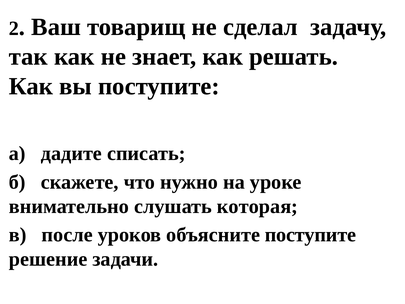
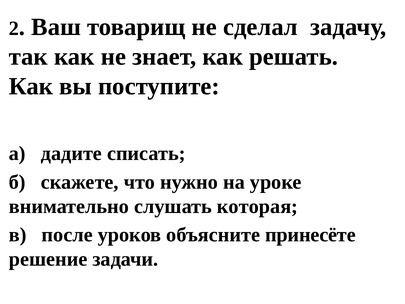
объясните поступите: поступите -> принесёте (310, 235)
